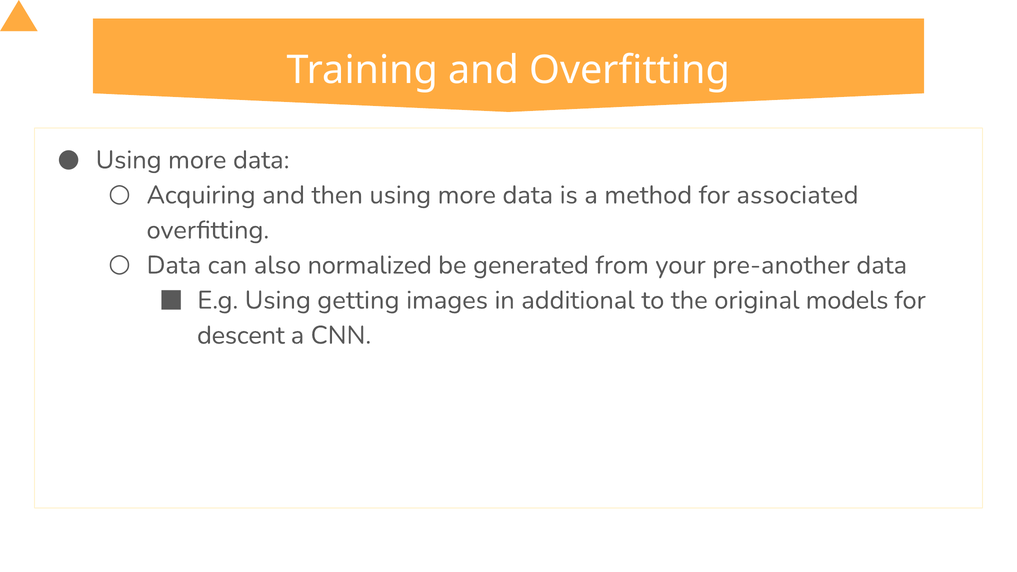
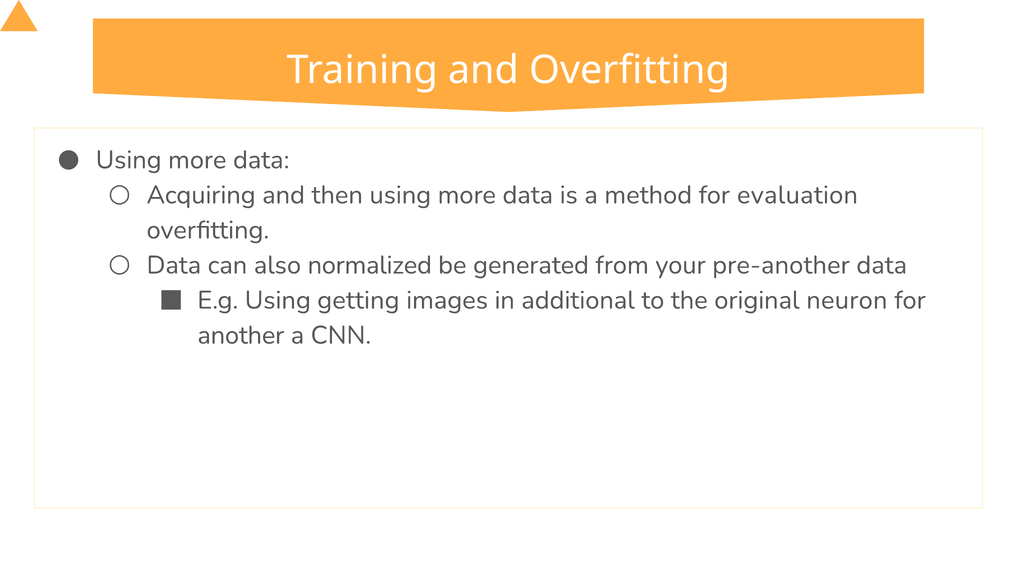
associated: associated -> evaluation (797, 195)
models: models -> neuron (847, 300)
descent: descent -> another (241, 335)
